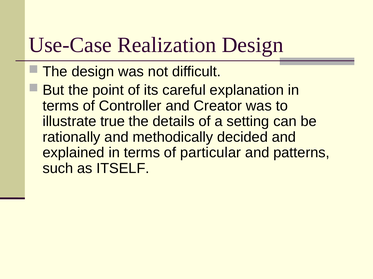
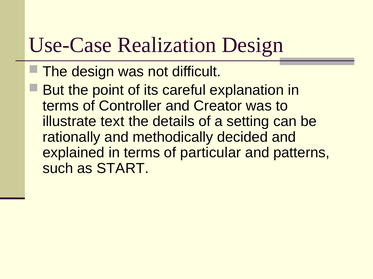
true: true -> text (112, 122)
ITSELF: ITSELF -> START (123, 169)
